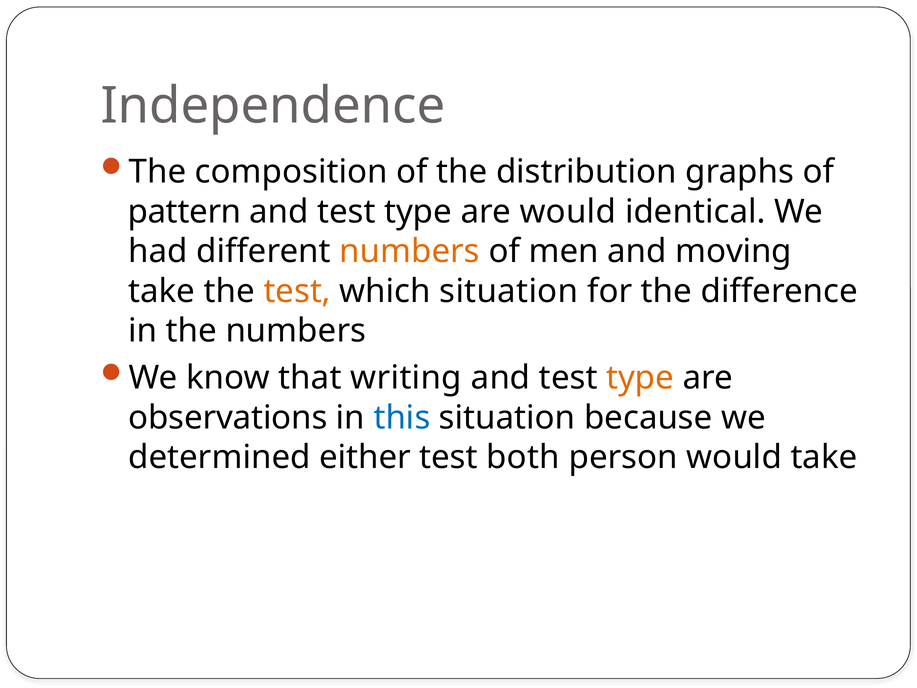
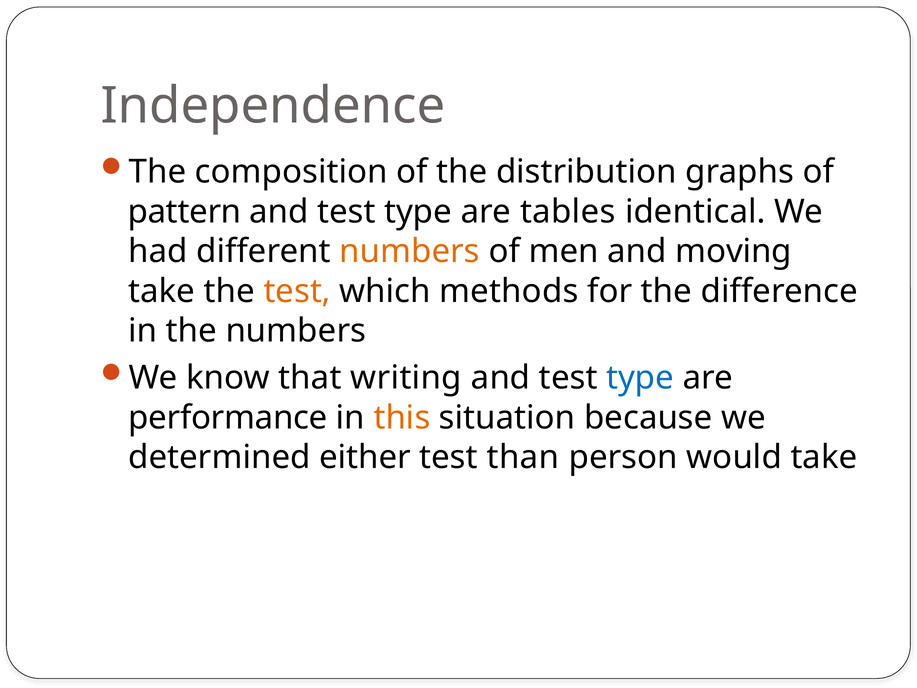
are would: would -> tables (568, 212)
which situation: situation -> methods (509, 291)
type colour: orange -> blue (640, 378)
observations: observations -> performance (228, 418)
this colour: blue -> orange (402, 418)
both: both -> than (523, 457)
